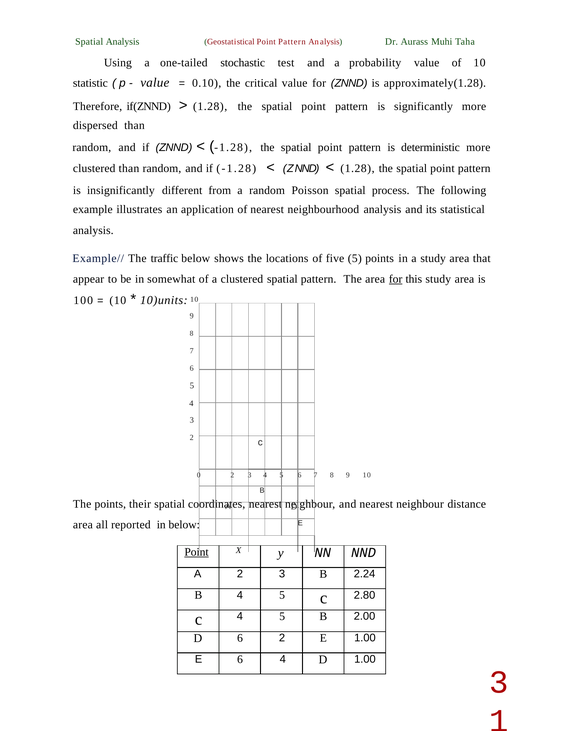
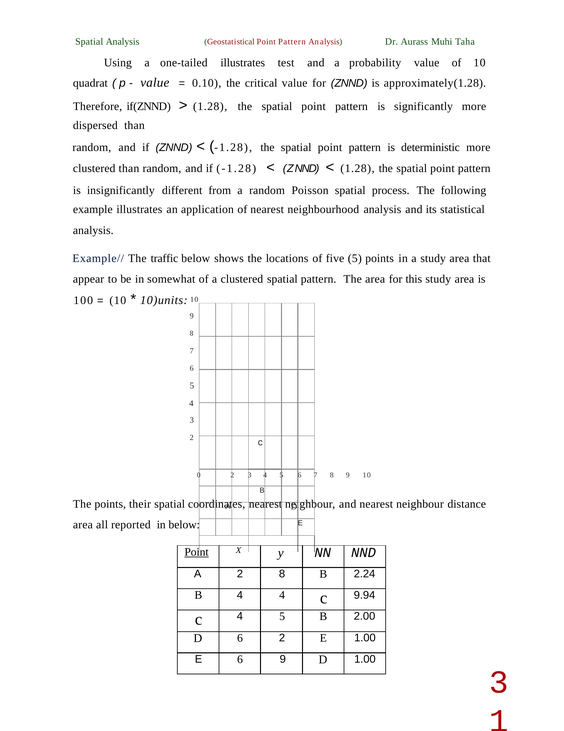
one-tailed stochastic: stochastic -> illustrates (243, 63)
statistic: statistic -> quadrat (90, 83)
for underline: present -> none (396, 279)
A 2 3: 3 -> 8 (282, 574)
B 4 5: 5 -> 4 (282, 595)
2.80: 2.80 -> 9.94 (365, 595)
6 4: 4 -> 9 (283, 659)
